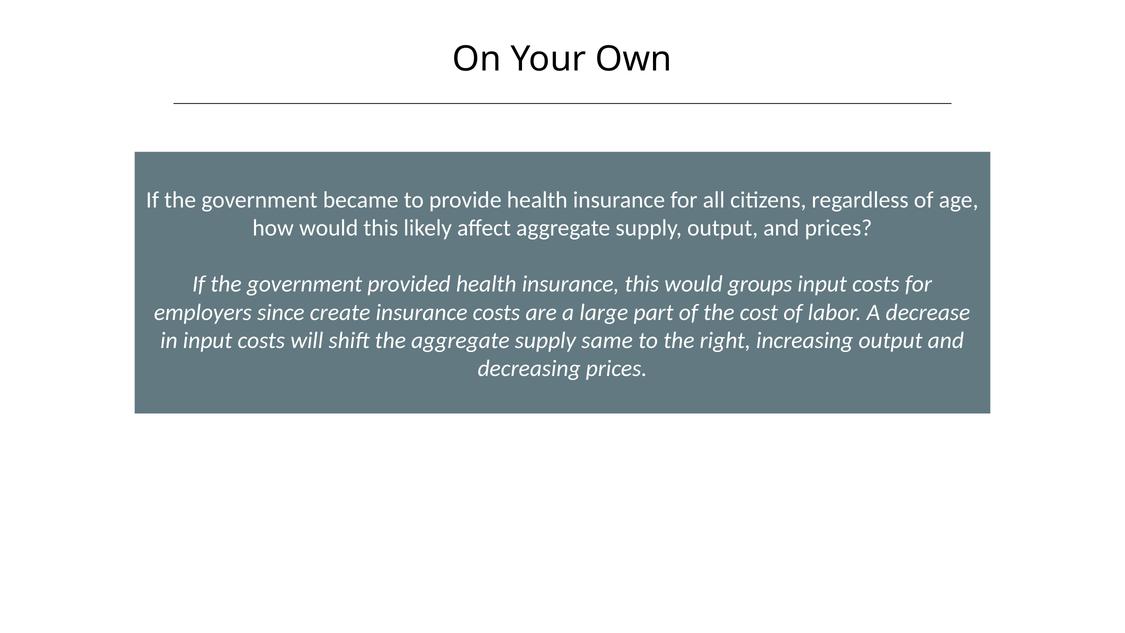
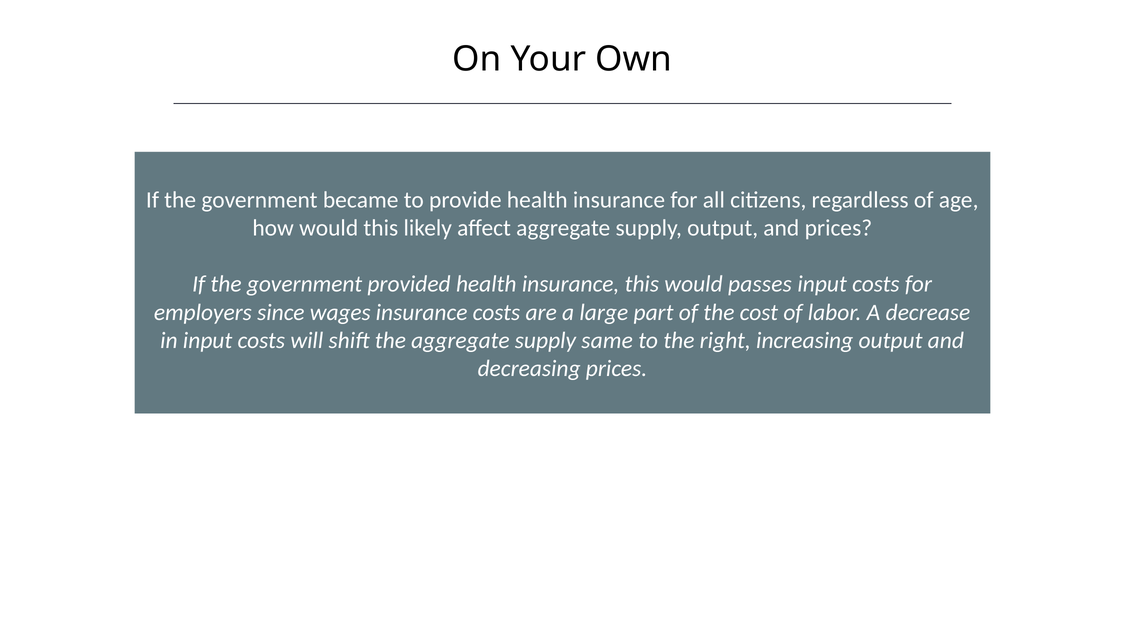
groups: groups -> passes (760, 284)
create: create -> wages (340, 312)
